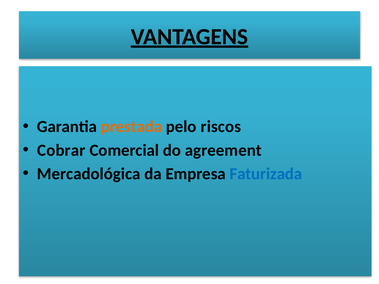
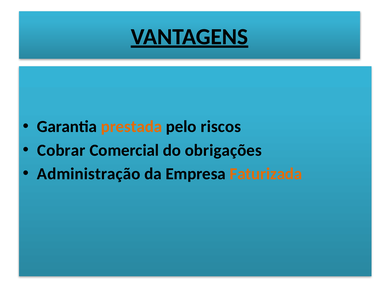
agreement: agreement -> obrigações (223, 150)
Mercadológica: Mercadológica -> Administração (89, 174)
Faturizada colour: blue -> orange (266, 174)
